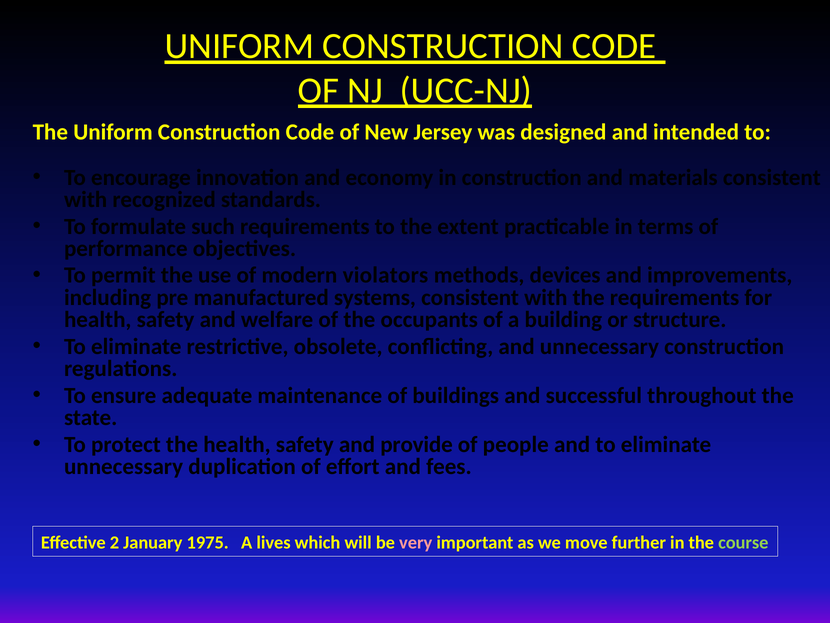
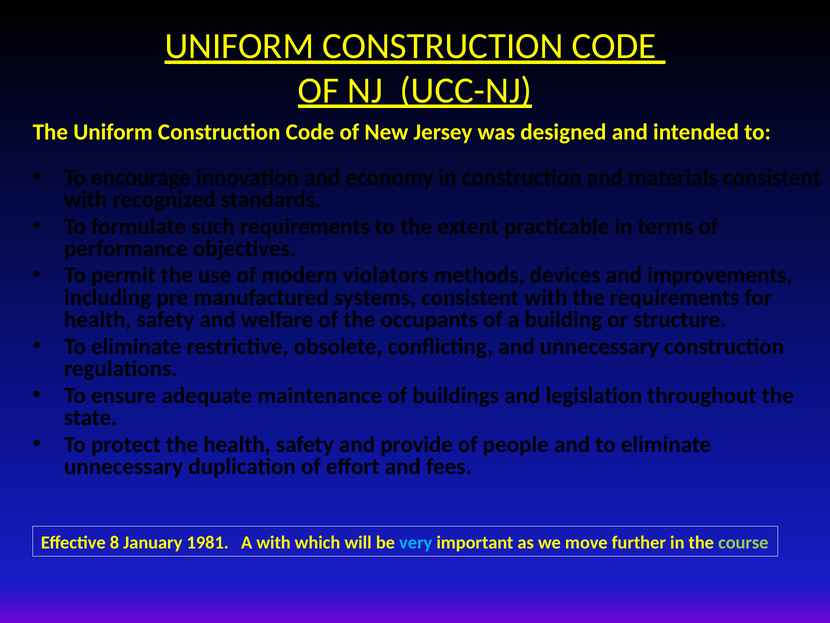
successful: successful -> legislation (594, 395)
2: 2 -> 8 (114, 542)
1975: 1975 -> 1981 (208, 542)
A lives: lives -> with (274, 542)
very colour: pink -> light blue (416, 542)
